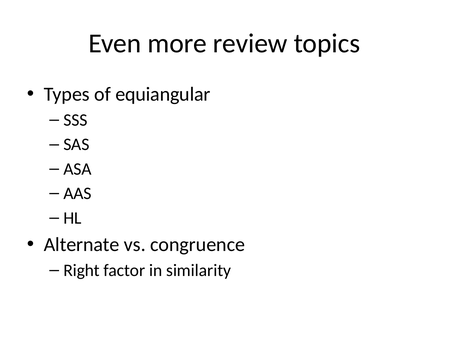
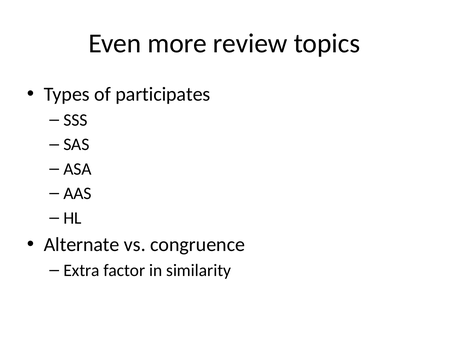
equiangular: equiangular -> participates (163, 94)
Right: Right -> Extra (82, 270)
